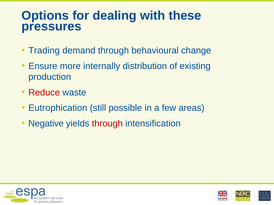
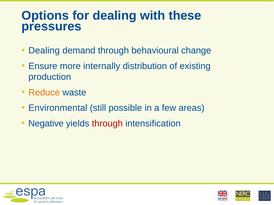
Trading: Trading -> Dealing (44, 51)
Reduce colour: red -> orange (44, 93)
Eutrophication: Eutrophication -> Environmental (58, 108)
